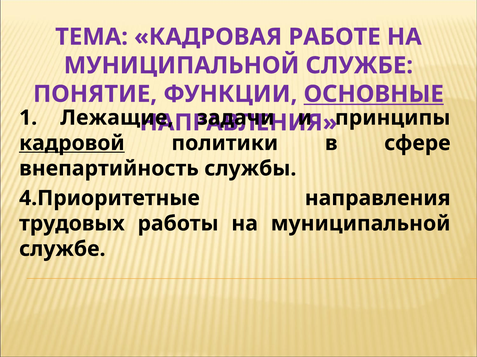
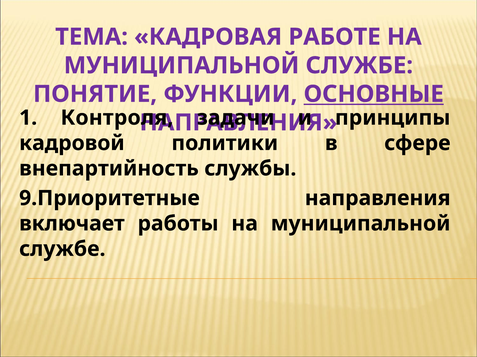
Лежащие: Лежащие -> Контроля (117, 118)
кадровой underline: present -> none (72, 143)
4.Приоритетные: 4.Приоритетные -> 9.Приоритетные (109, 199)
трудовых: трудовых -> включает (72, 224)
